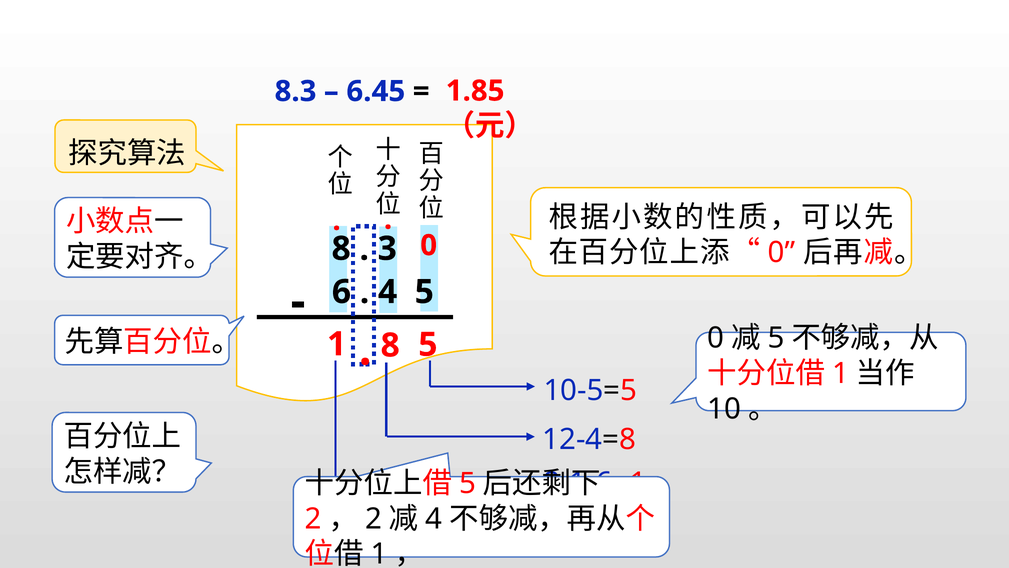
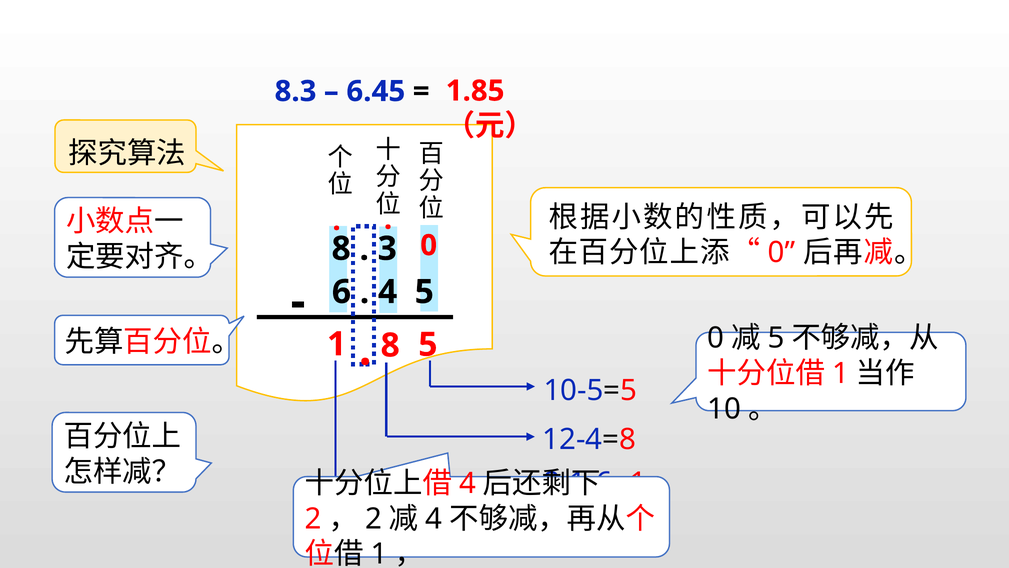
5: 5 -> 4 (467, 483)
